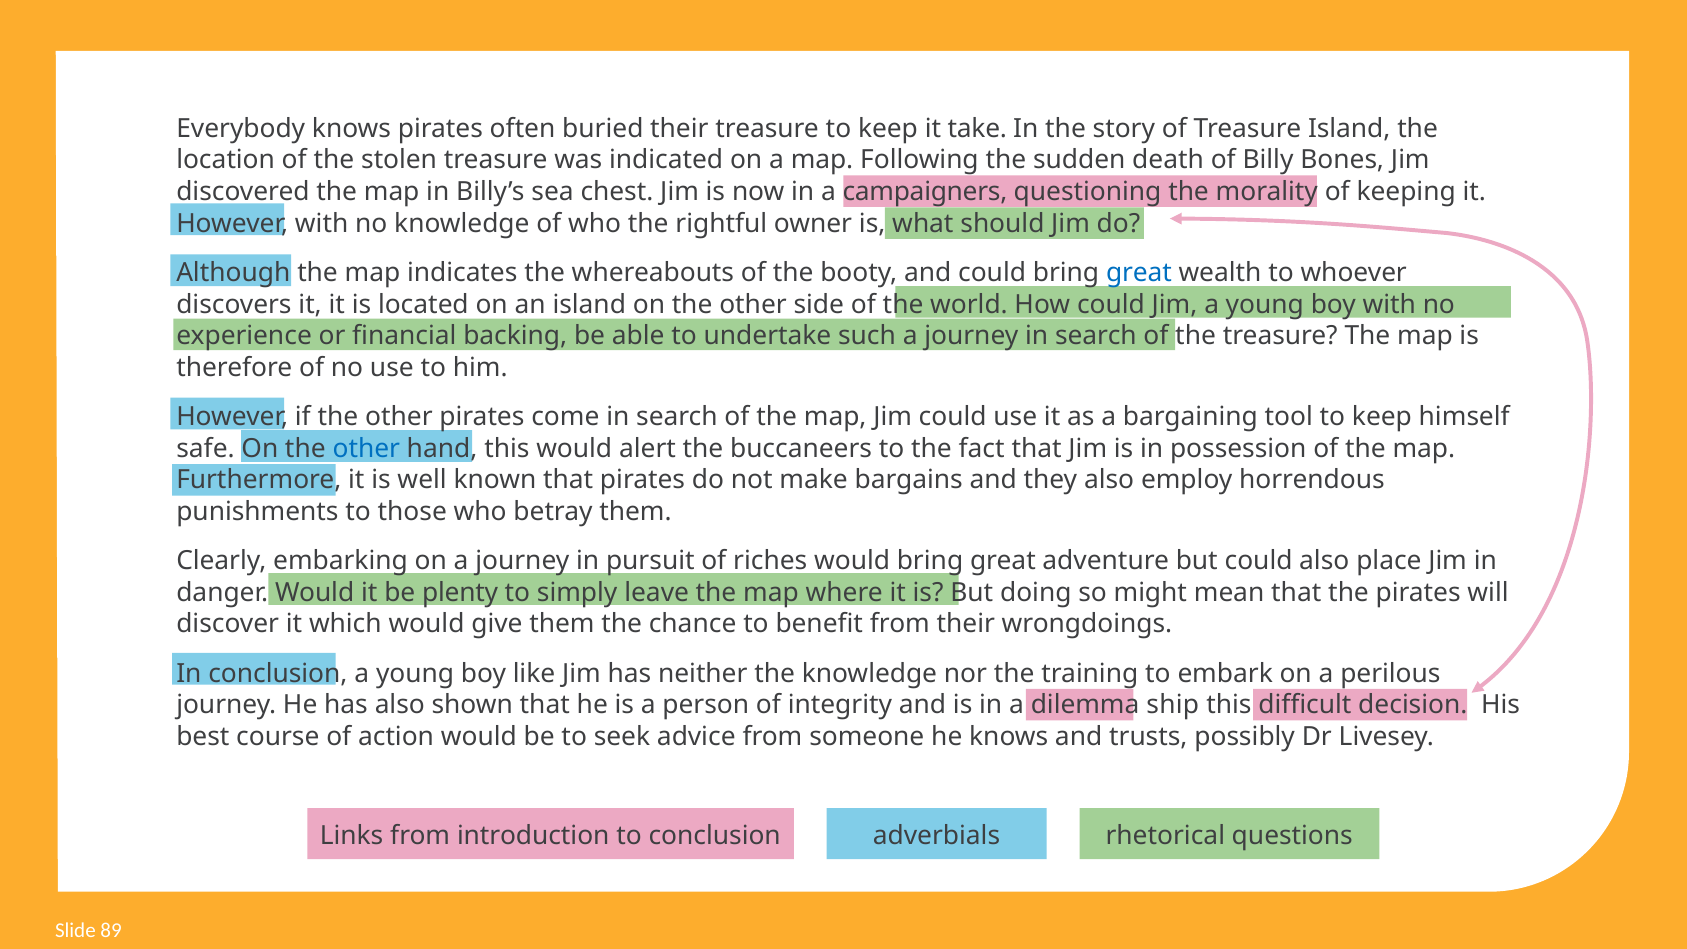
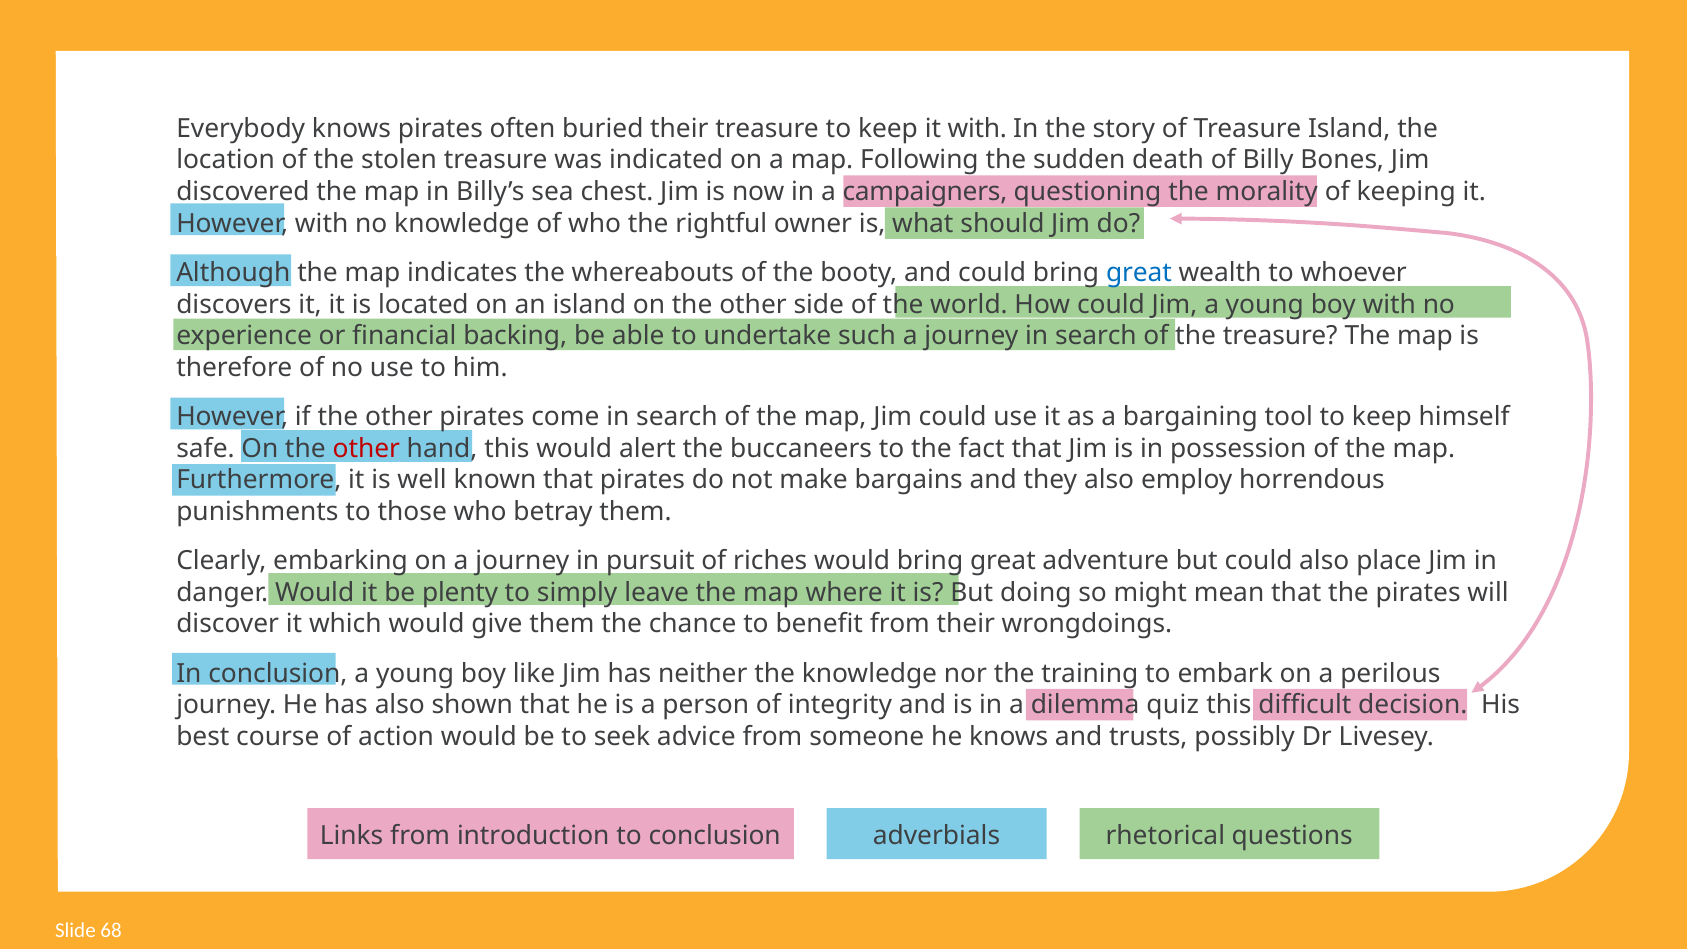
it take: take -> with (977, 129)
other colour: blue -> red (366, 448)
ship: ship -> quiz (1173, 705)
89: 89 -> 68 (111, 930)
